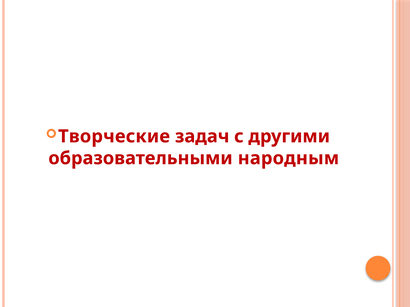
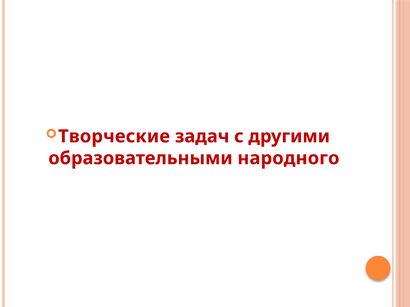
народным: народным -> народного (288, 159)
